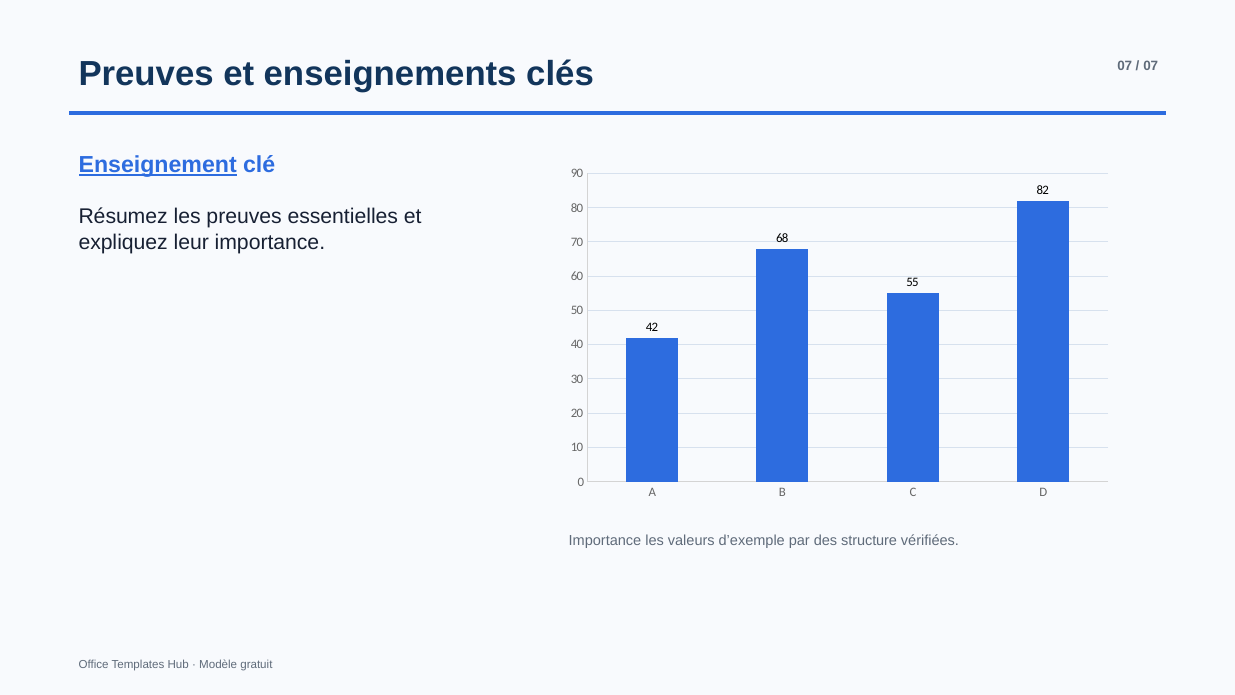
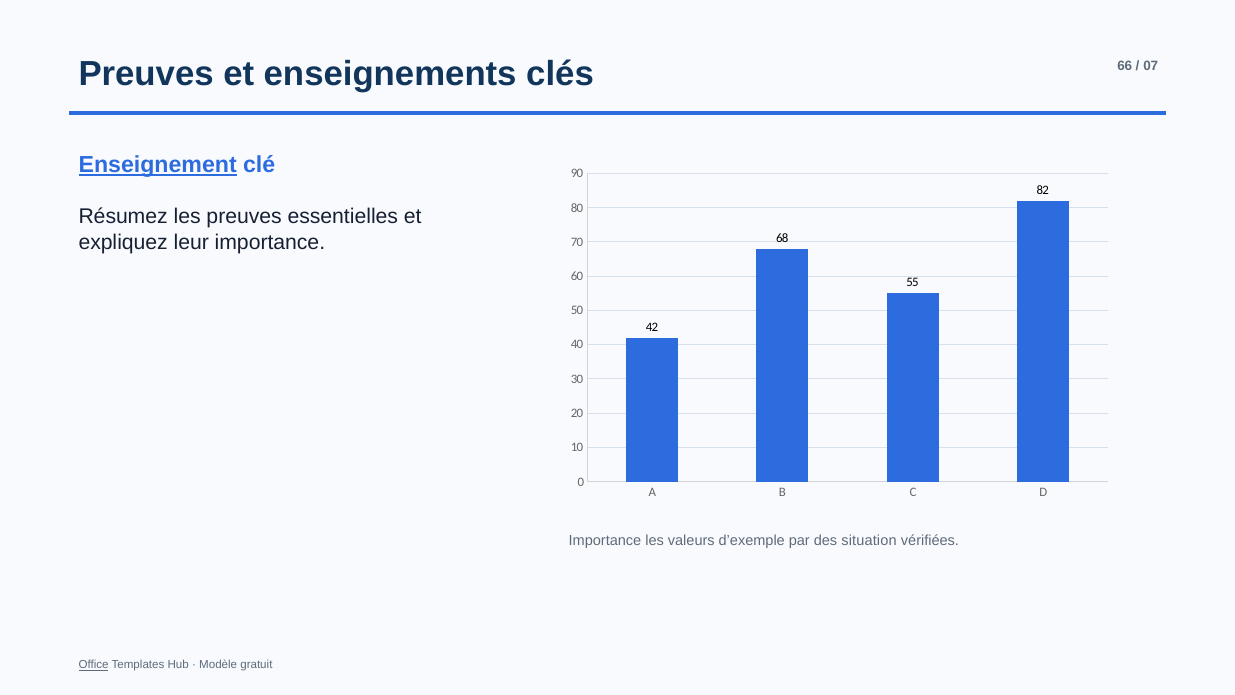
clés 07: 07 -> 66 (1125, 66)
structure: structure -> situation (869, 540)
Office underline: none -> present (94, 665)
